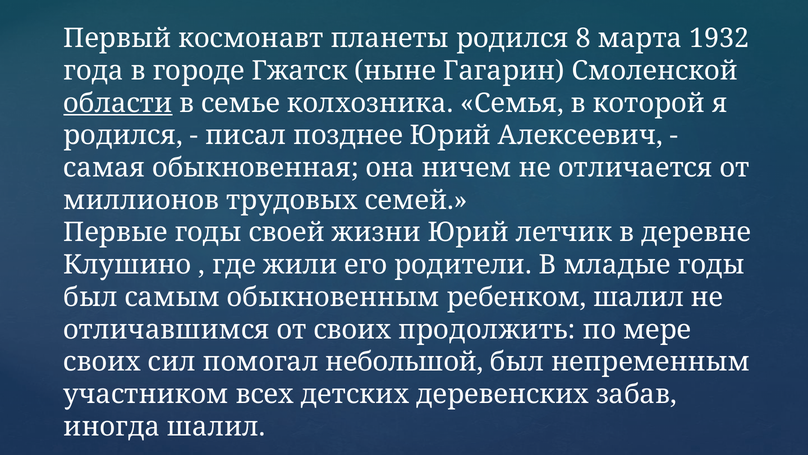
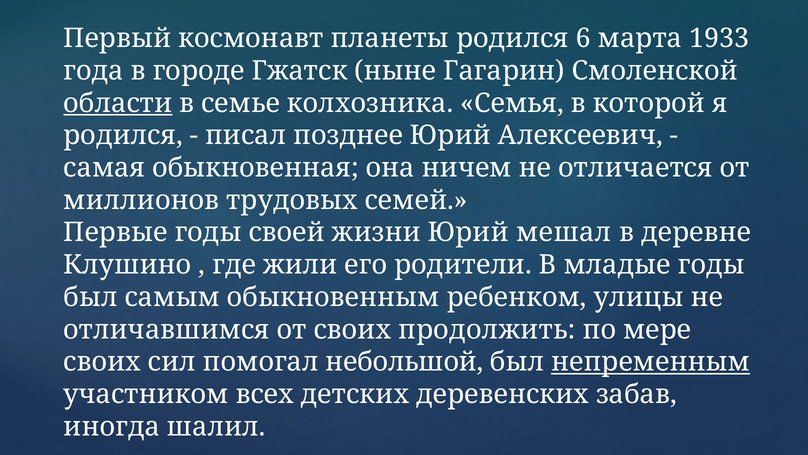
8: 8 -> 6 (583, 38)
1932: 1932 -> 1933 (719, 38)
летчик: летчик -> мешал (564, 232)
ребенком шалил: шалил -> улицы (639, 297)
непременным underline: none -> present (651, 362)
